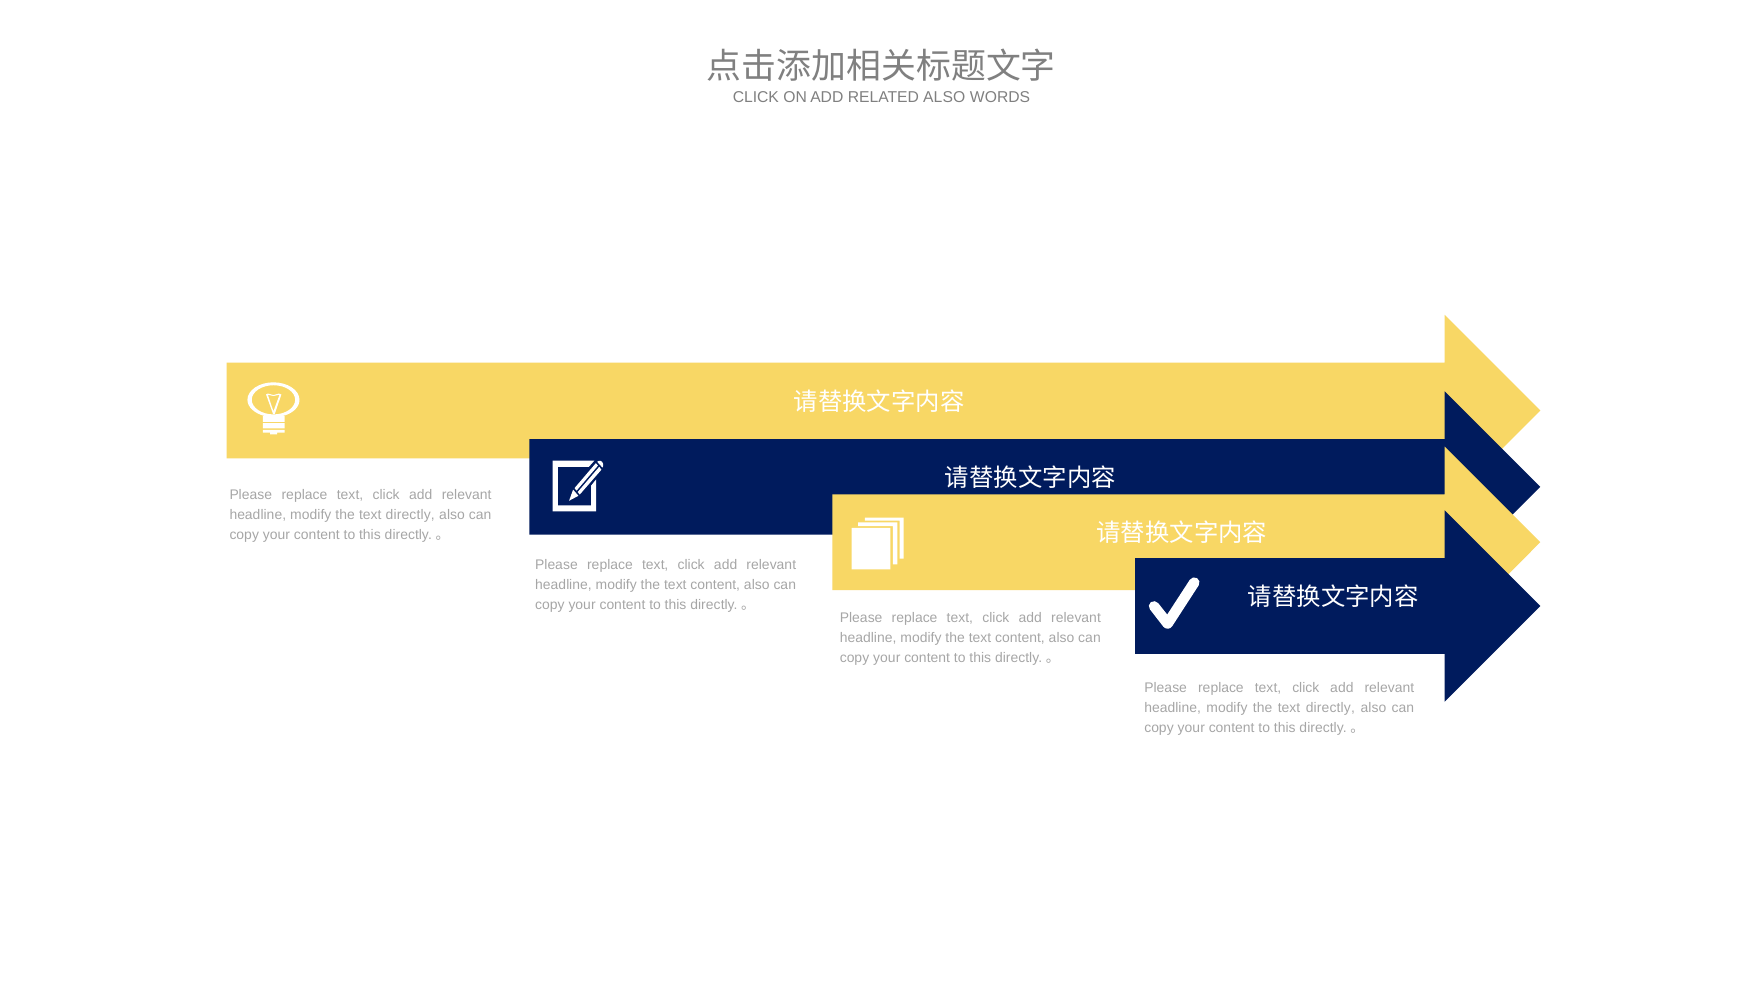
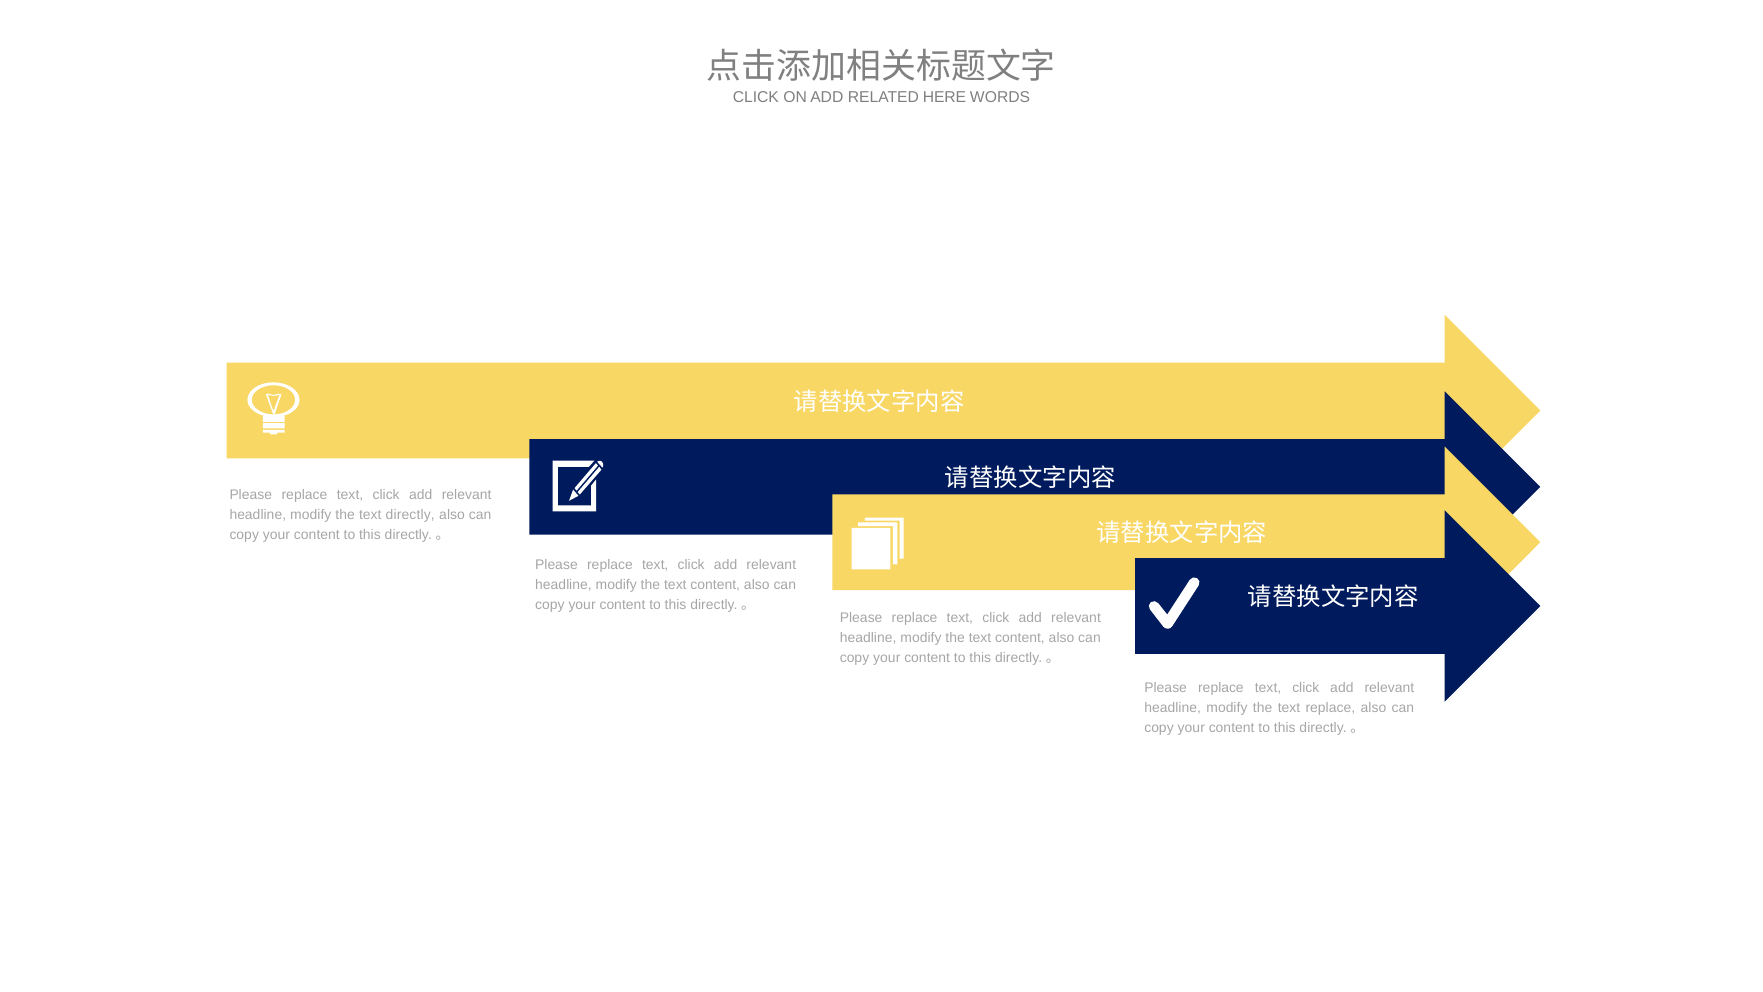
RELATED ALSO: ALSO -> HERE (944, 97)
directly: directly -> replace (1330, 708)
